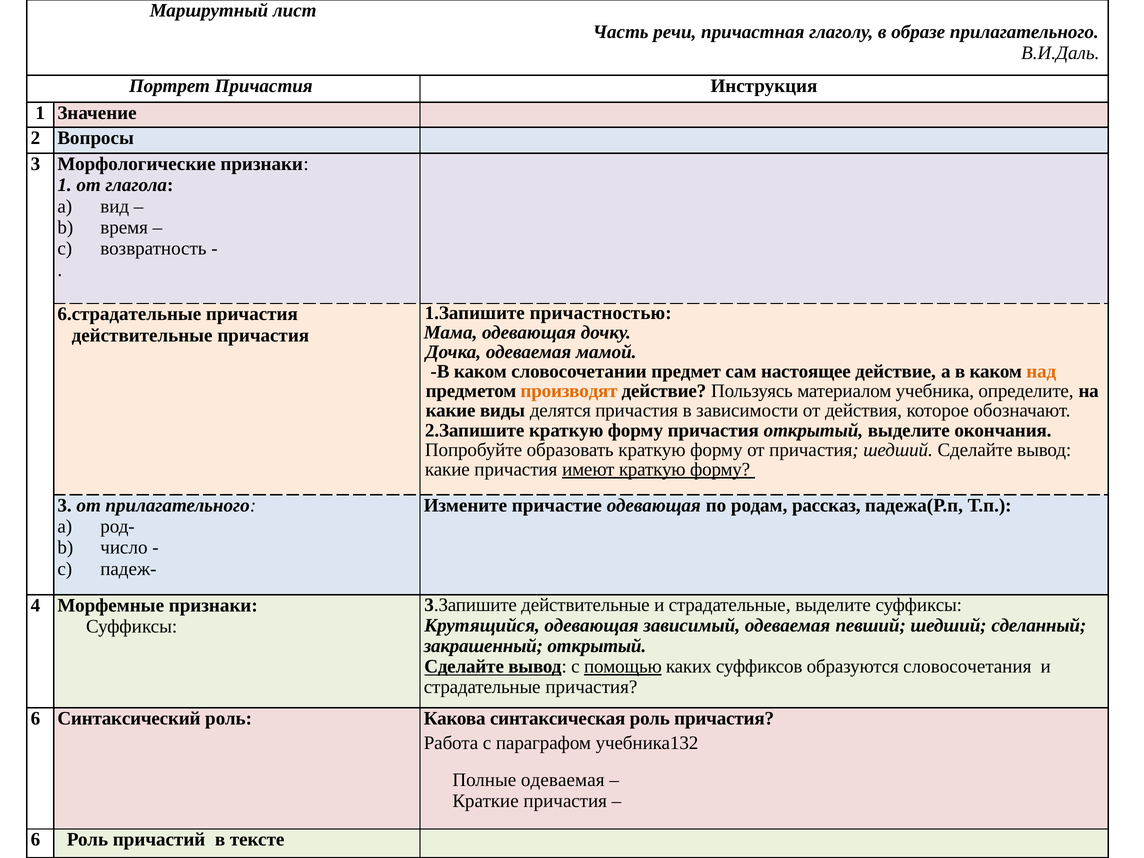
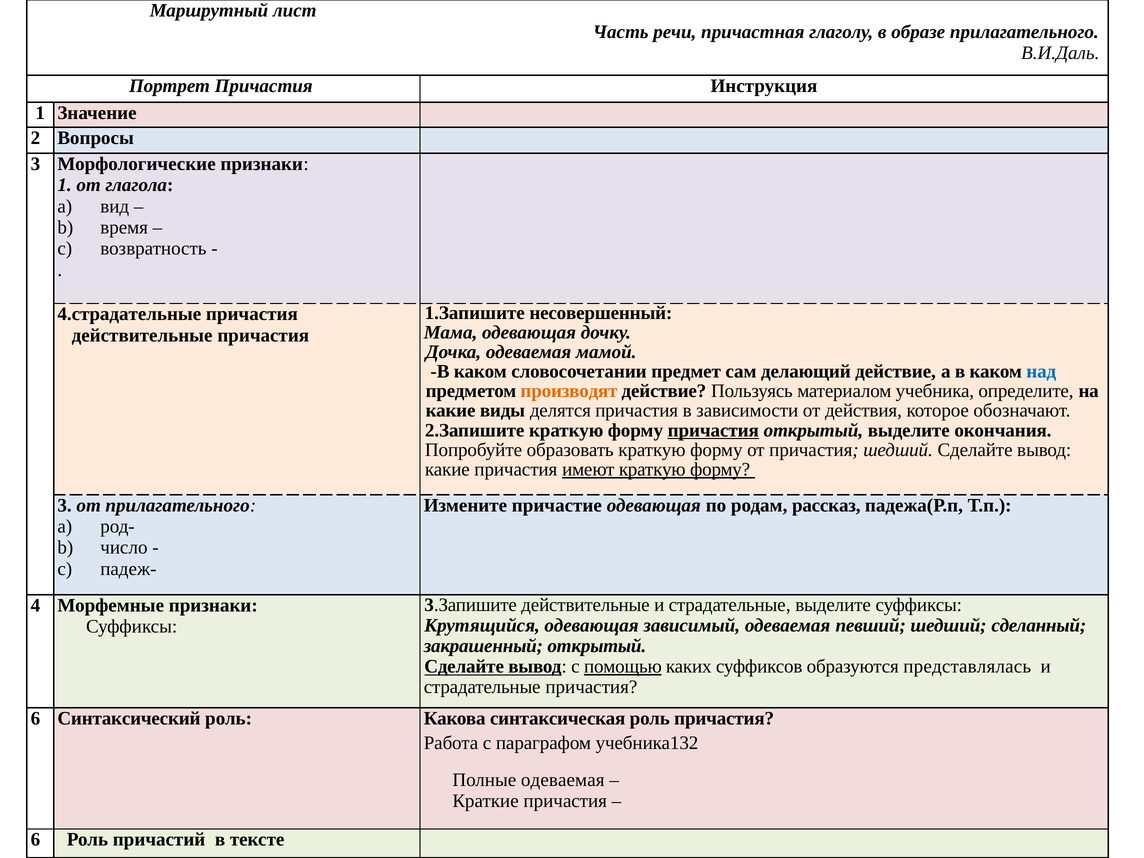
причастностью: причастностью -> несовершенный (601, 313)
6.страдательные: 6.страдательные -> 4.страдательные (129, 314)
настоящее: настоящее -> делающий (806, 372)
над colour: orange -> blue (1041, 372)
причастия underline: none -> present (713, 430)
словосочетания: словосочетания -> представлялась (967, 667)
